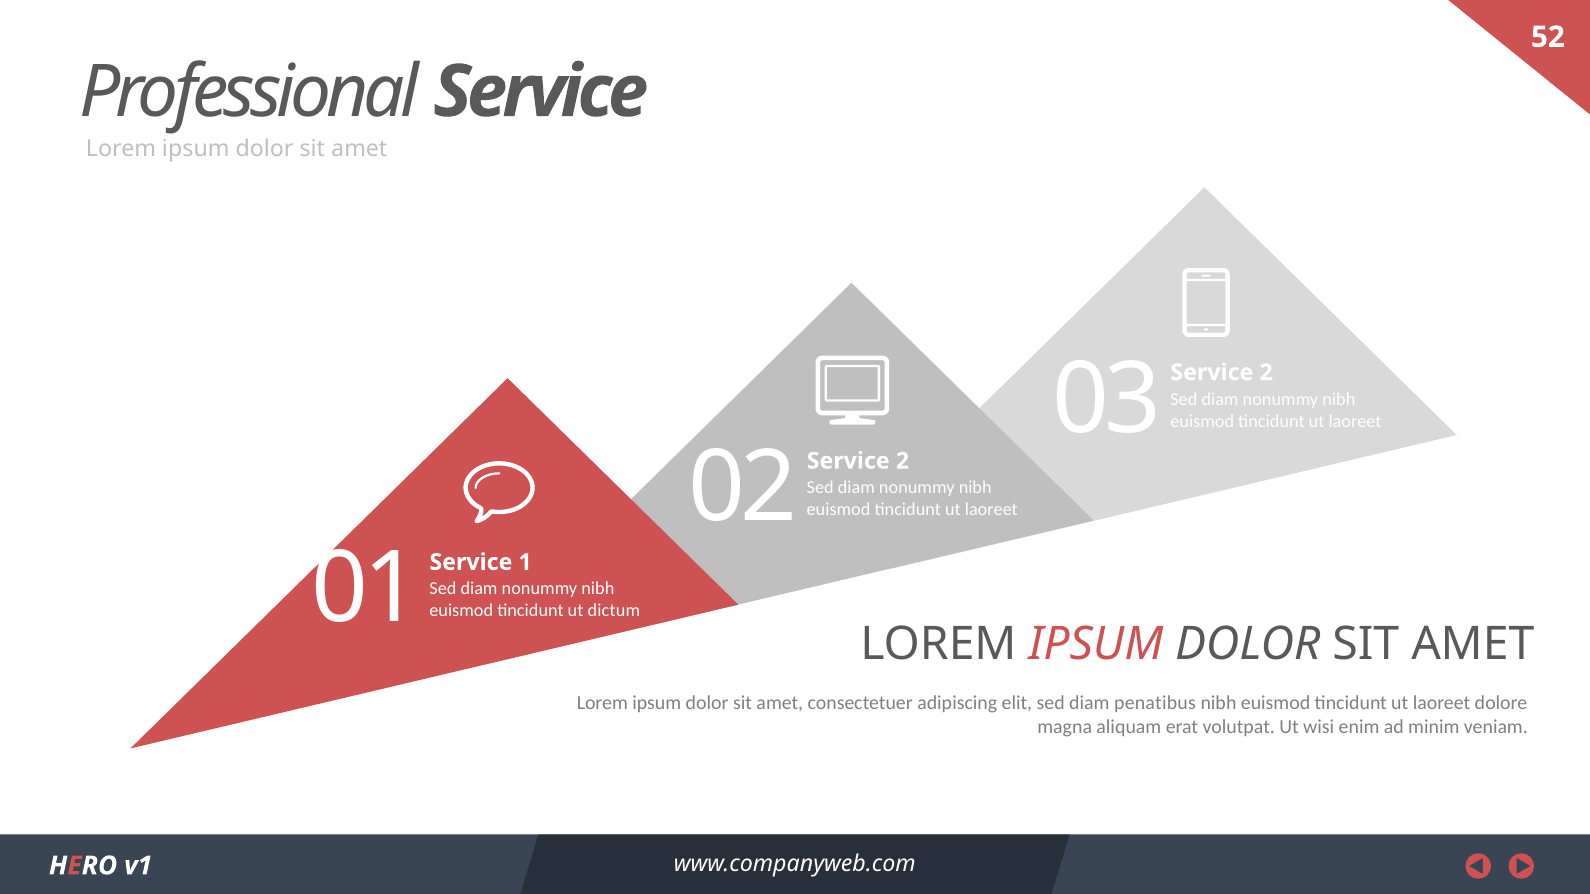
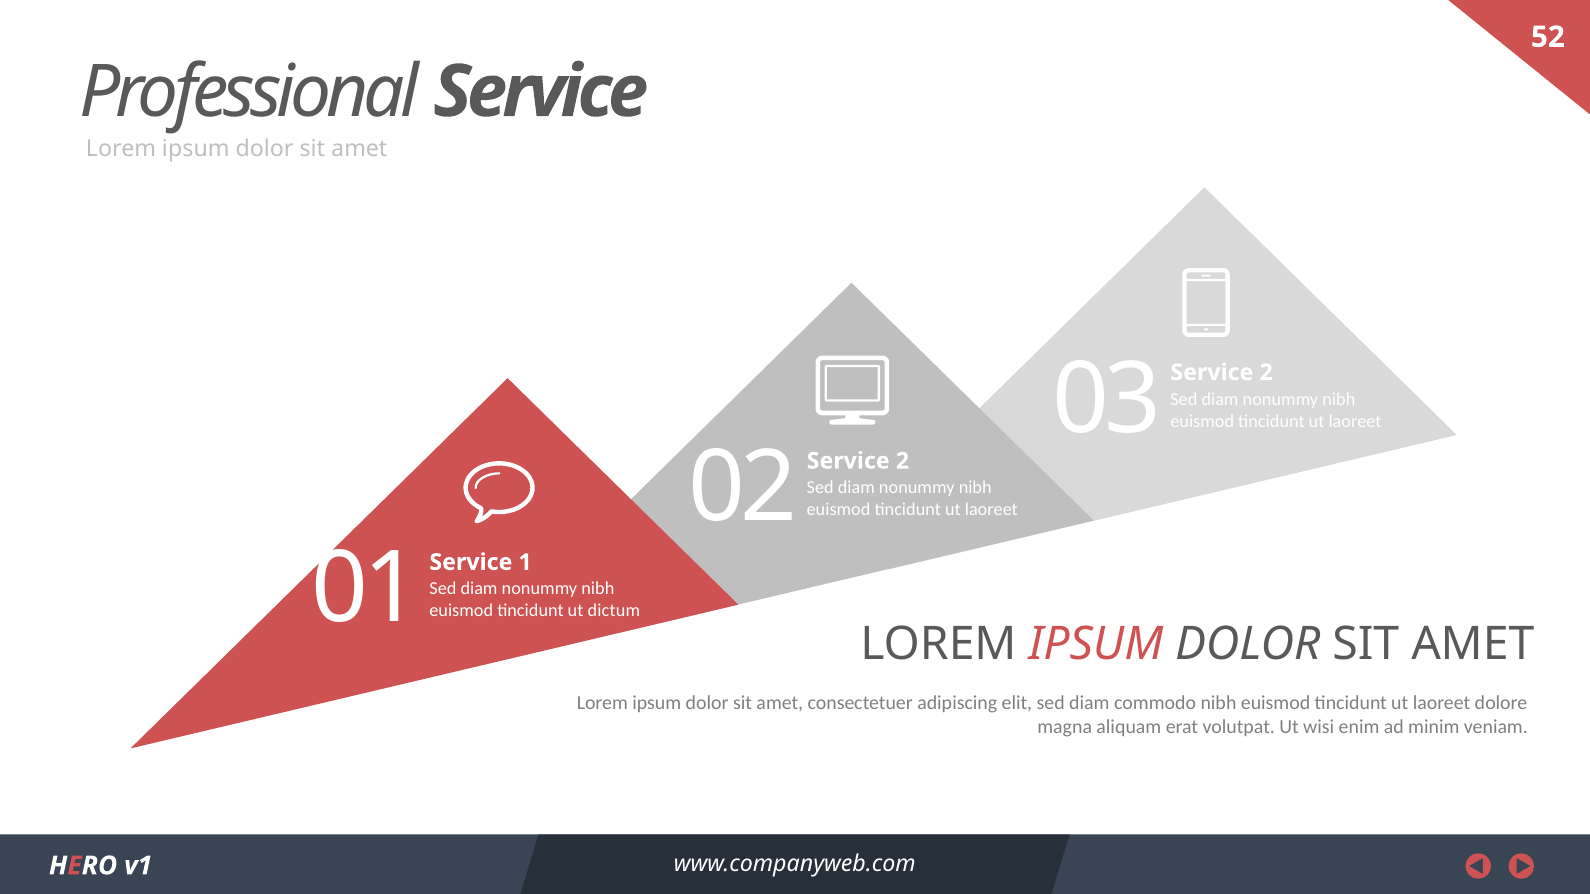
penatibus: penatibus -> commodo (1155, 703)
